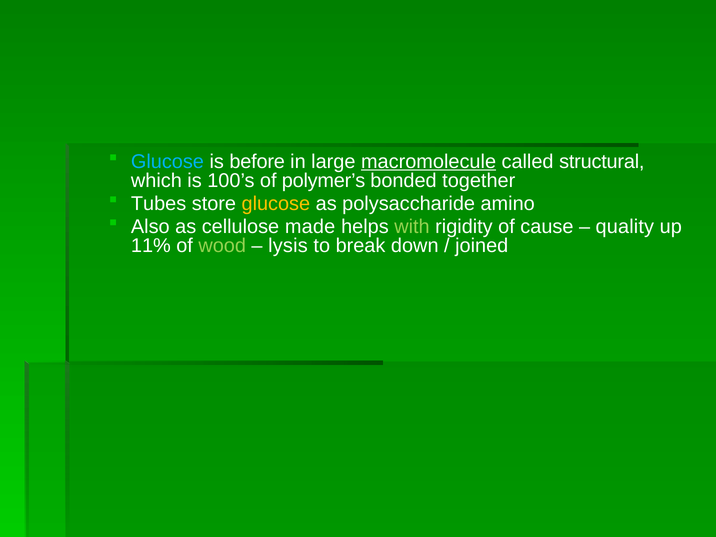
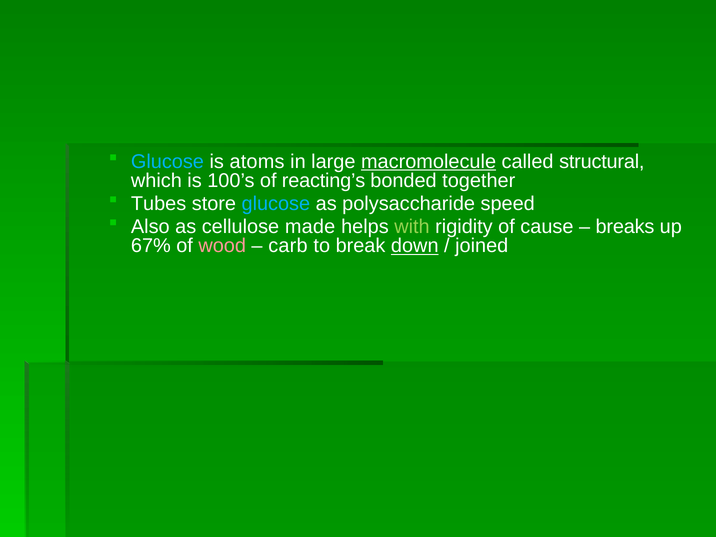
before: before -> atoms (257, 161)
polymer’s: polymer’s -> reacting’s (324, 181)
glucose colour: yellow -> light blue (276, 204)
amino: amino -> speed (508, 204)
quality: quality -> breaks (625, 227)
11%: 11% -> 67% (151, 246)
wood colour: light green -> pink (222, 246)
lysis: lysis -> carb (288, 246)
down underline: none -> present (415, 246)
